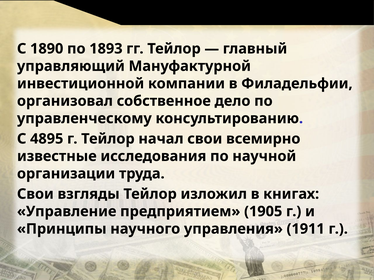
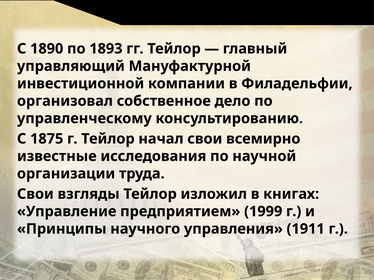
4895: 4895 -> 1875 (47, 139)
1905: 1905 -> 1999 (263, 212)
